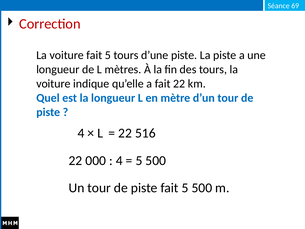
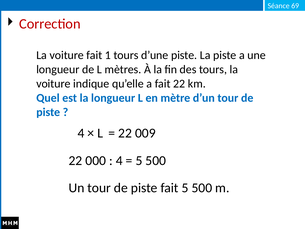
voiture fait 5: 5 -> 1 (108, 55)
516: 516 -> 009 (145, 133)
